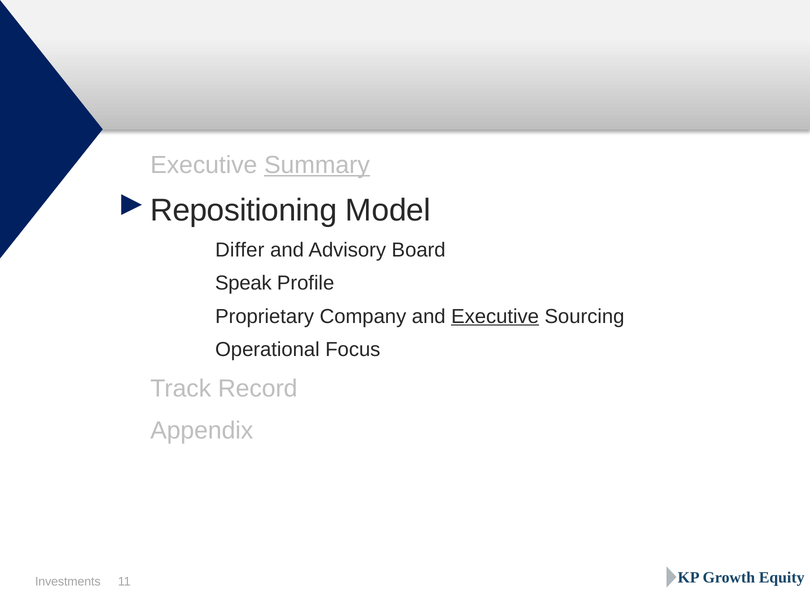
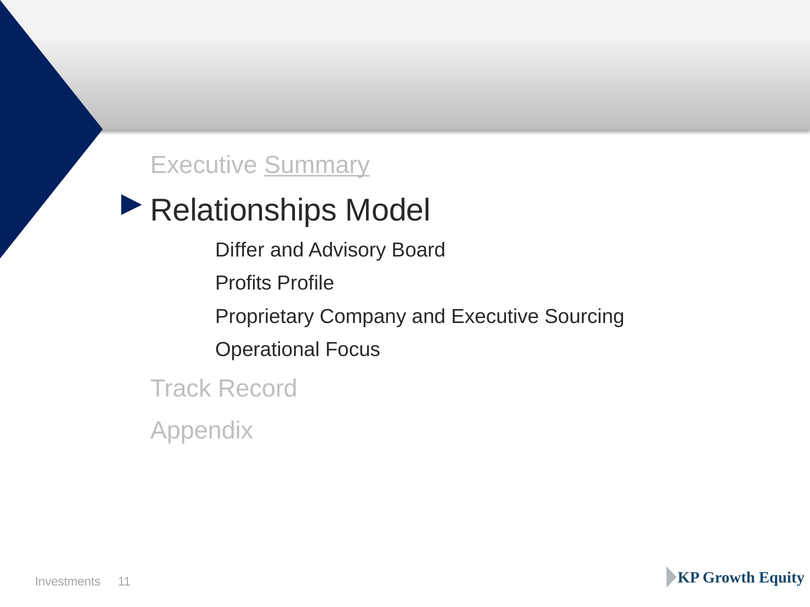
Repositioning: Repositioning -> Relationships (244, 211)
Speak: Speak -> Profits (243, 283)
Executive underline: present -> none (495, 317)
